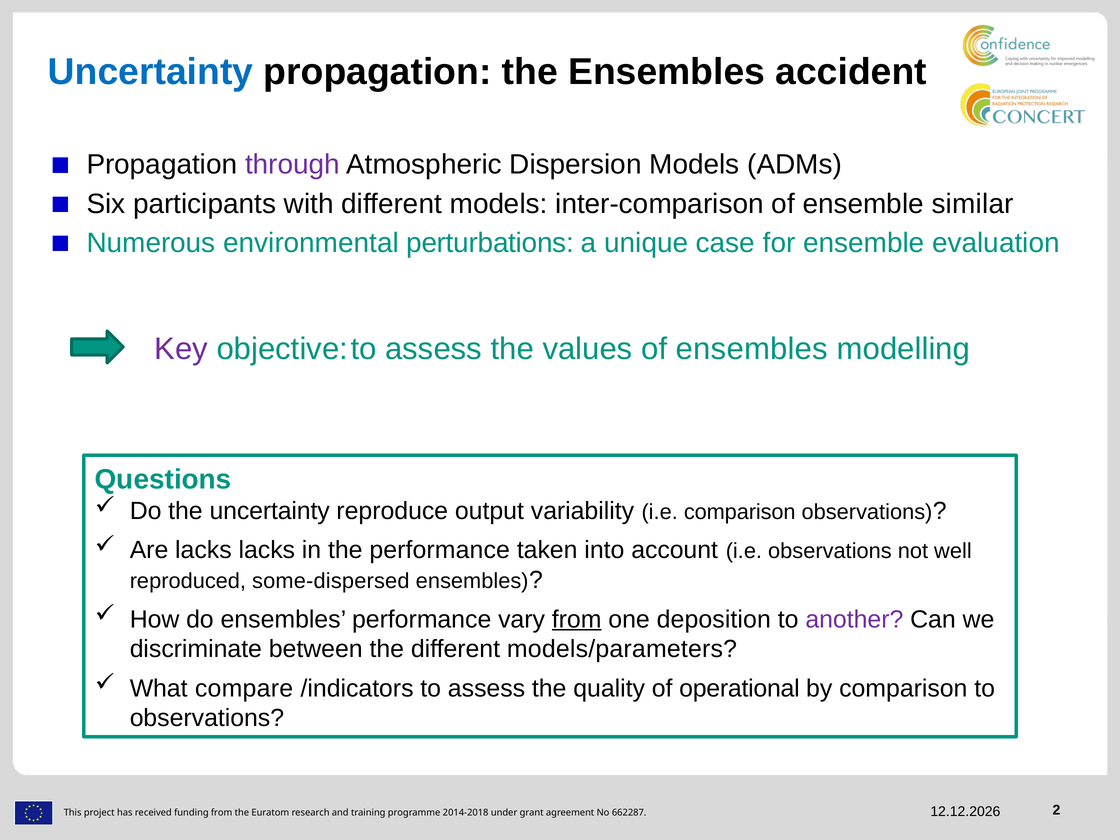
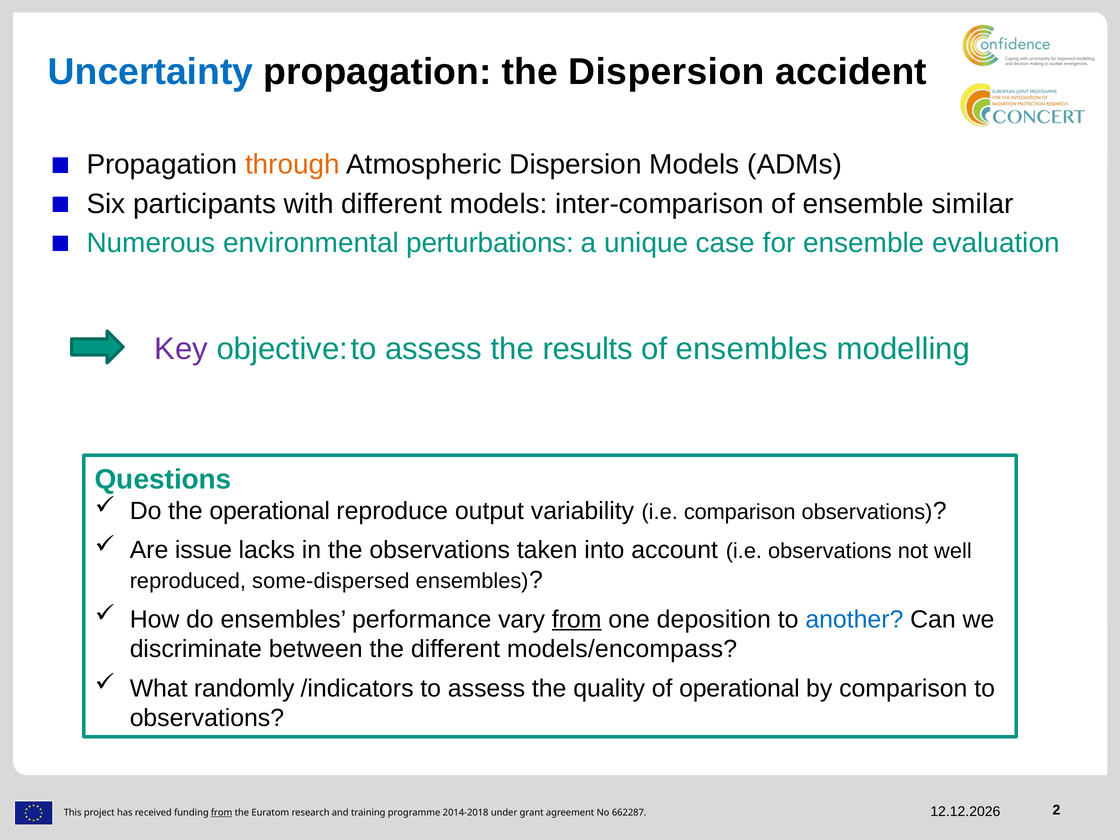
the Ensembles: Ensembles -> Dispersion (666, 72)
through colour: purple -> orange (292, 165)
values: values -> results (588, 349)
the uncertainty: uncertainty -> operational (270, 511)
Are lacks: lacks -> issue (204, 550)
the performance: performance -> observations (440, 550)
another colour: purple -> blue (854, 619)
models/parameters: models/parameters -> models/encompass (622, 649)
compare: compare -> randomly (244, 688)
from underline: none -> present (222, 813)
